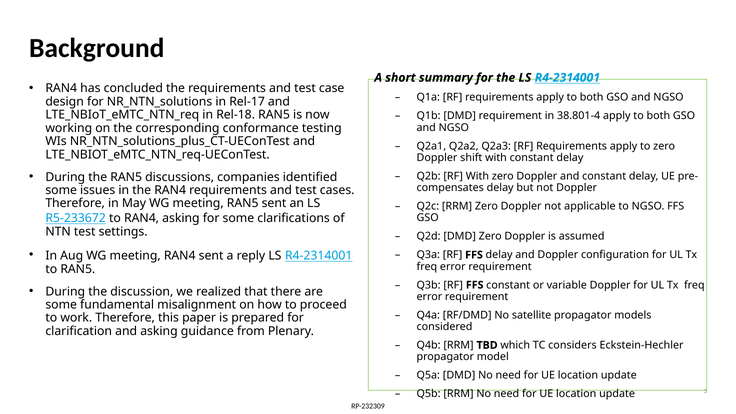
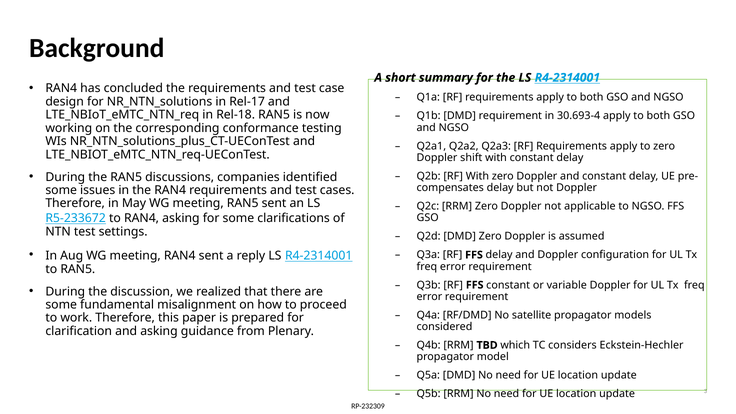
38.801-4: 38.801-4 -> 30.693-4 (579, 116)
